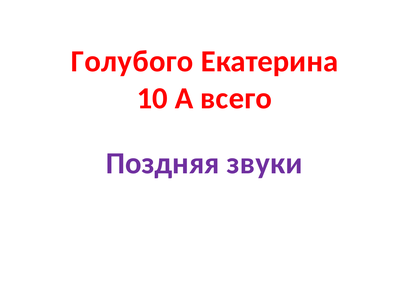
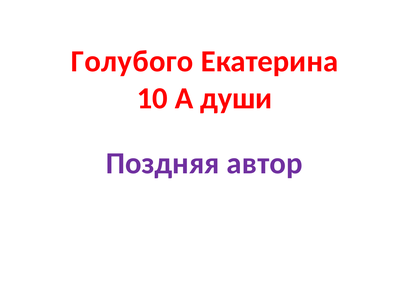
всего: всего -> души (236, 98)
звуки: звуки -> автор (265, 163)
